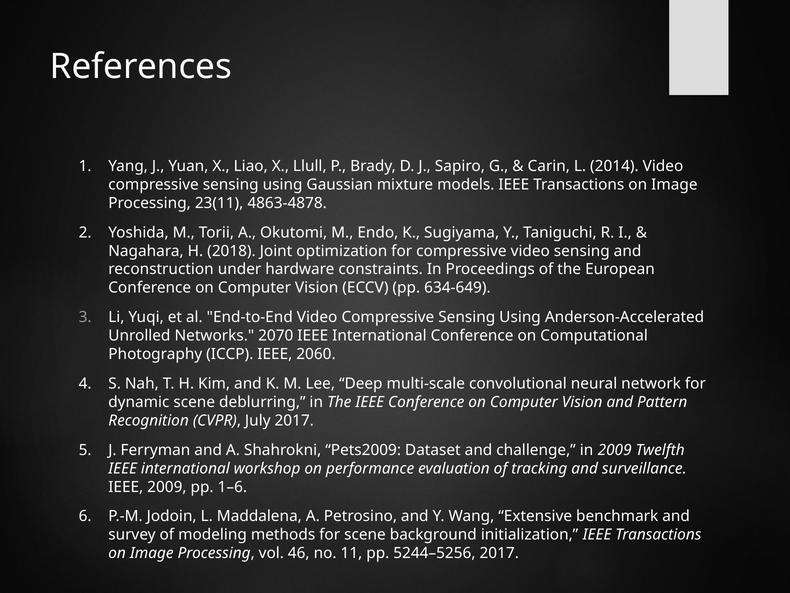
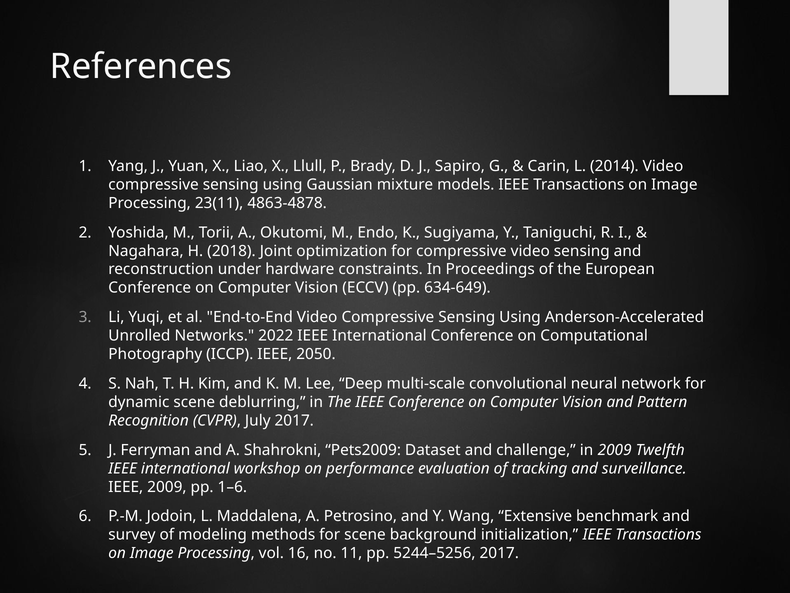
2070: 2070 -> 2022 (276, 336)
2060: 2060 -> 2050 (316, 354)
46: 46 -> 16 (299, 553)
